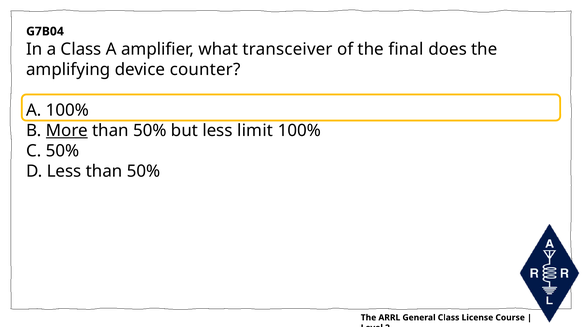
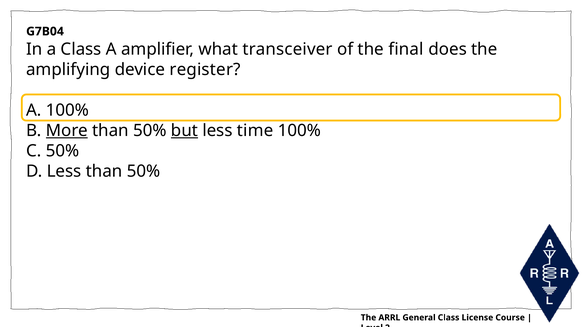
counter: counter -> register (205, 70)
but underline: none -> present (184, 131)
limit: limit -> time (255, 131)
